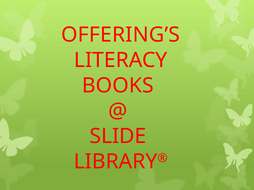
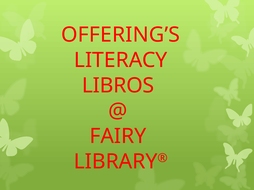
BOOKS: BOOKS -> LIBROS (118, 86)
SLIDE: SLIDE -> FAIRY (118, 137)
